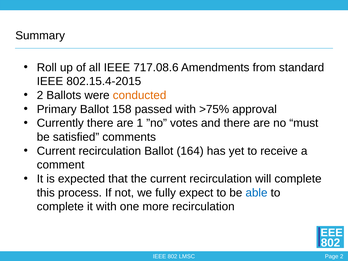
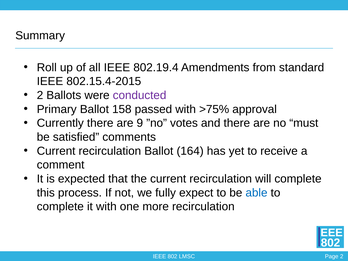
717.08.6: 717.08.6 -> 802.19.4 (156, 67)
conducted colour: orange -> purple (140, 95)
1: 1 -> 9 (140, 123)
